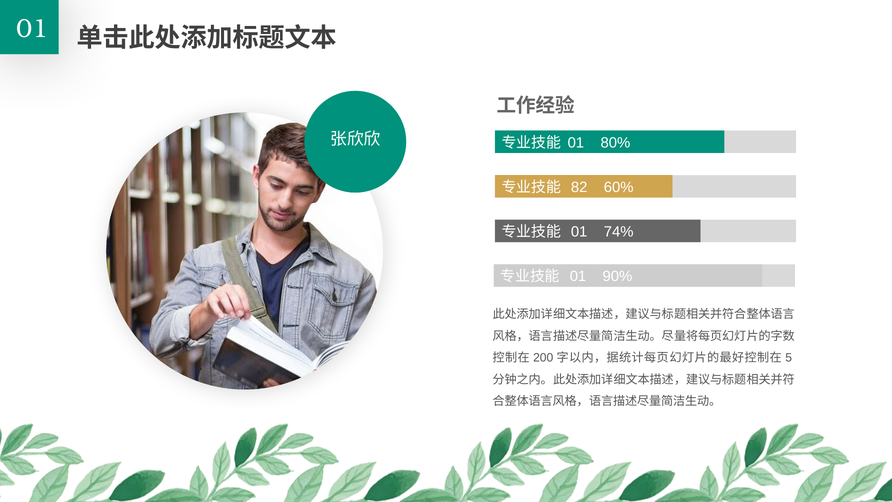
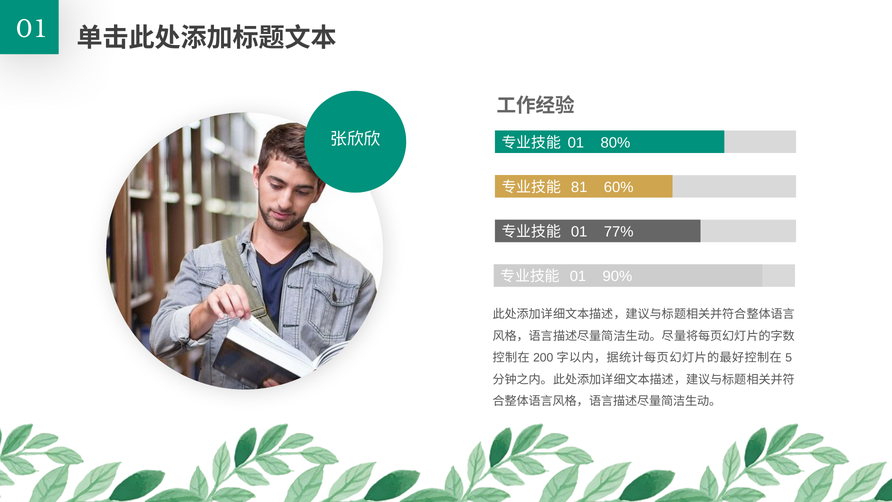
82: 82 -> 81 (579, 187)
74%: 74% -> 77% (619, 232)
